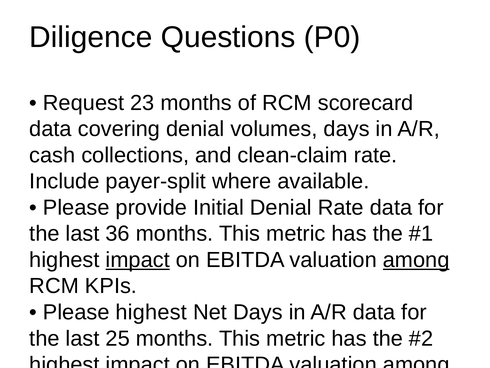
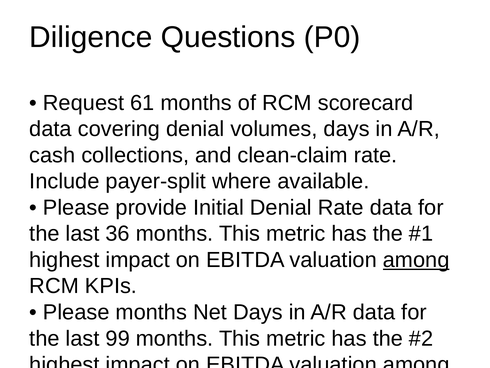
23: 23 -> 61 (142, 103)
impact underline: present -> none (138, 260)
Please highest: highest -> months (151, 312)
25: 25 -> 99 (118, 338)
